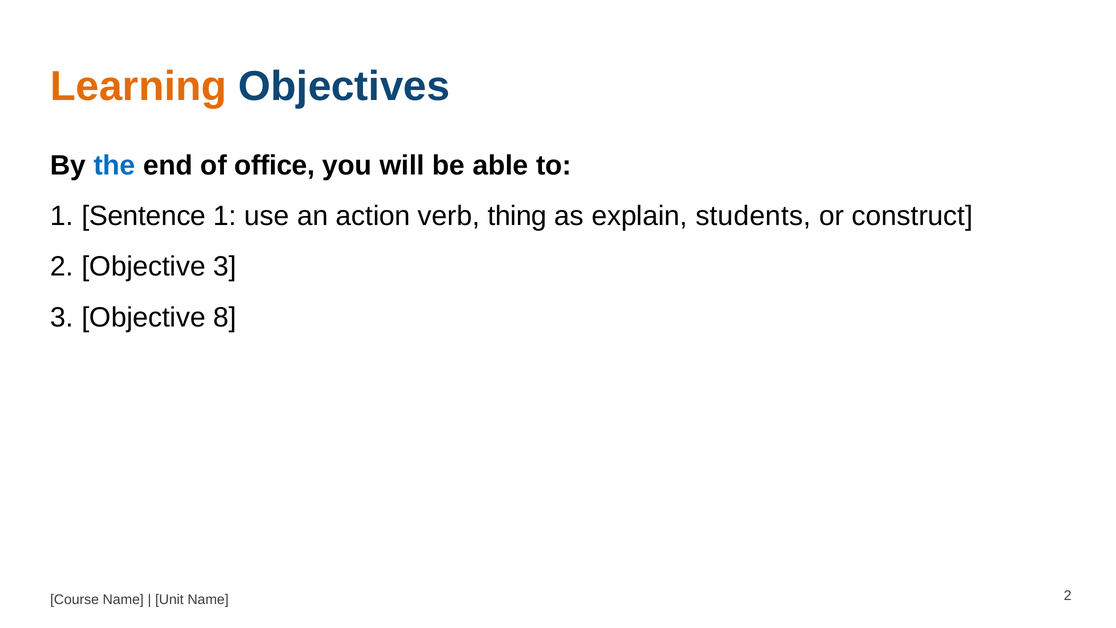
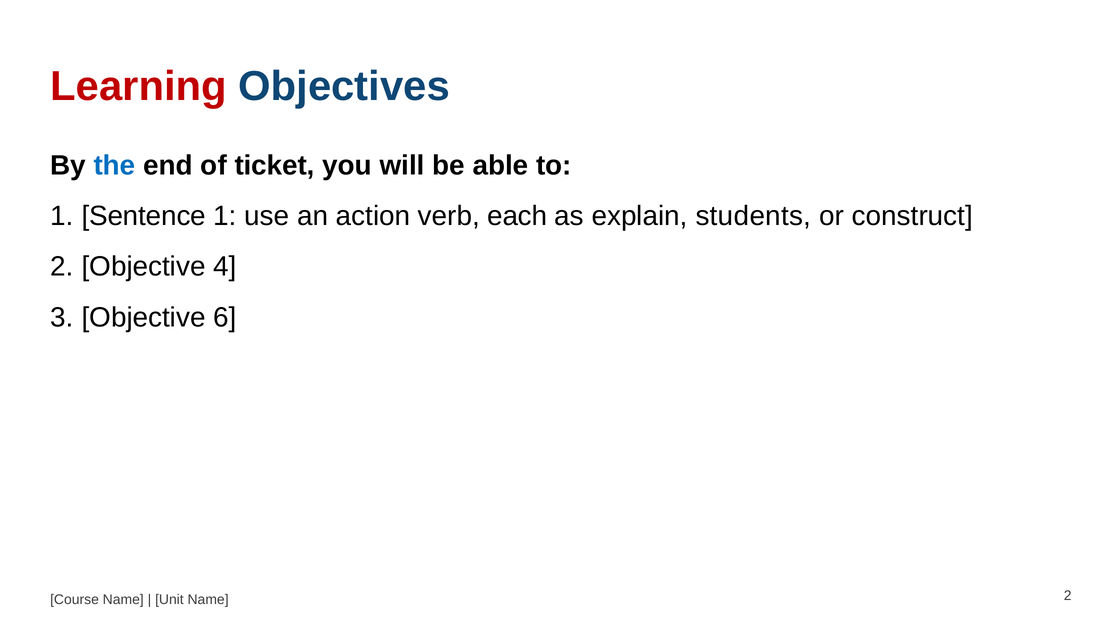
Learning colour: orange -> red (139, 87)
office: office -> ticket (275, 165)
thing: thing -> each (517, 216)
Objective 3: 3 -> 4 (225, 267)
8: 8 -> 6 (225, 317)
